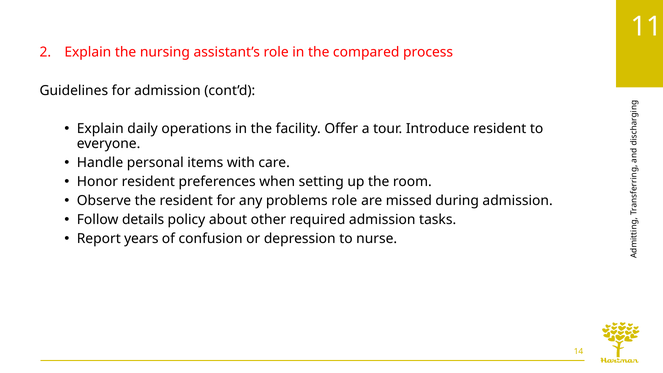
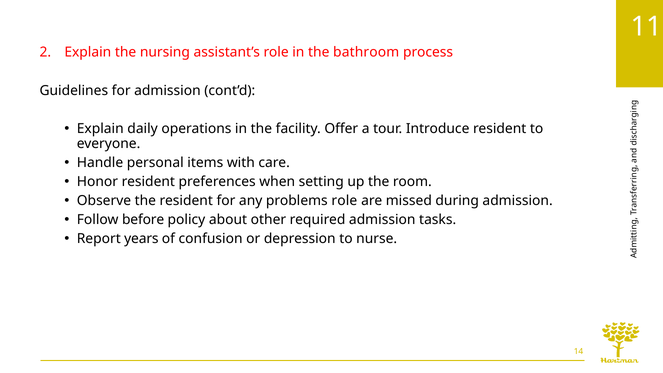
compared: compared -> bathroom (366, 52)
details: details -> before (143, 220)
